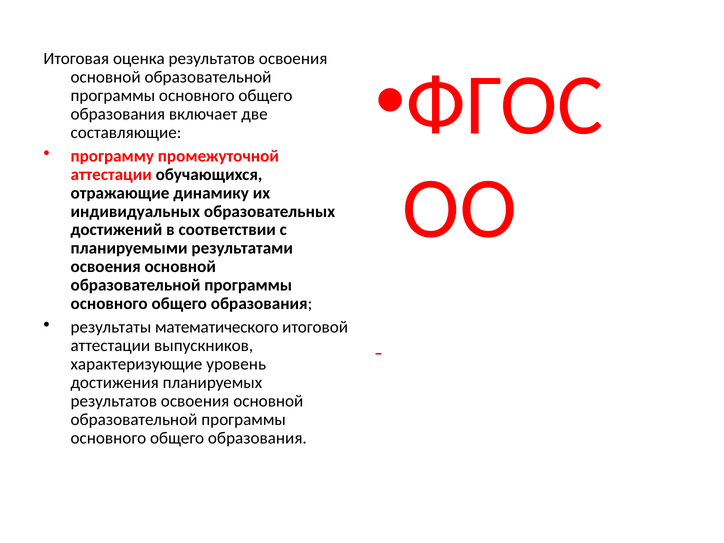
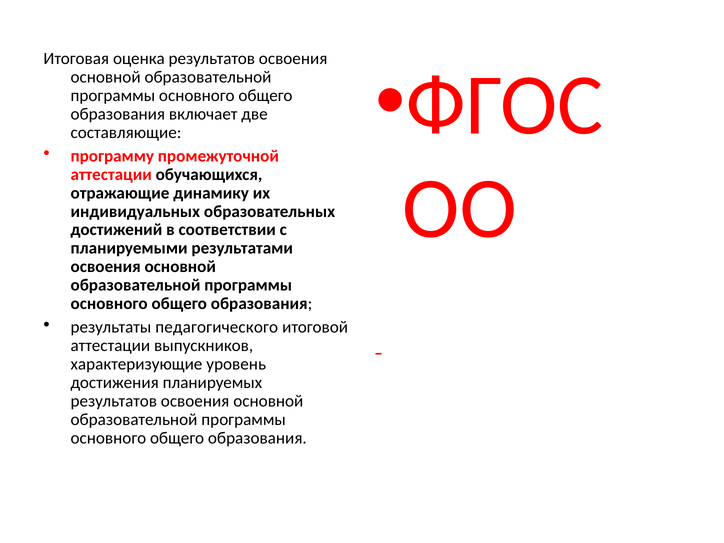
математического: математического -> педагогического (217, 327)
